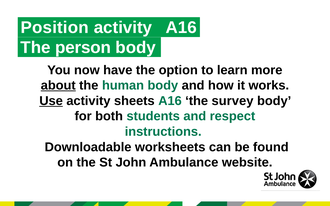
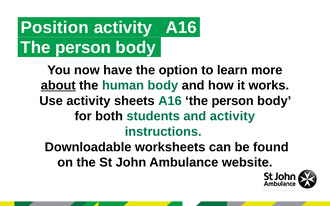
Use underline: present -> none (51, 101)
sheets A16 the survey: survey -> person (233, 101)
and respect: respect -> activity (232, 116)
